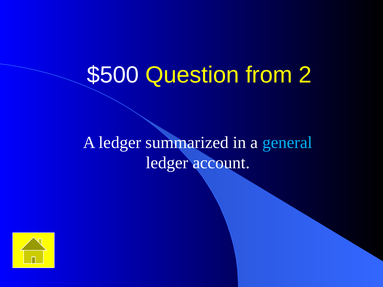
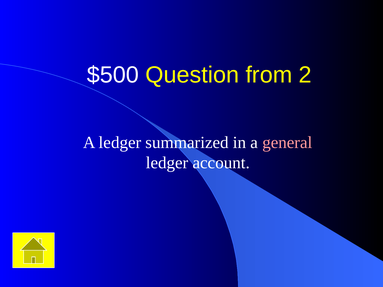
general colour: light blue -> pink (287, 143)
